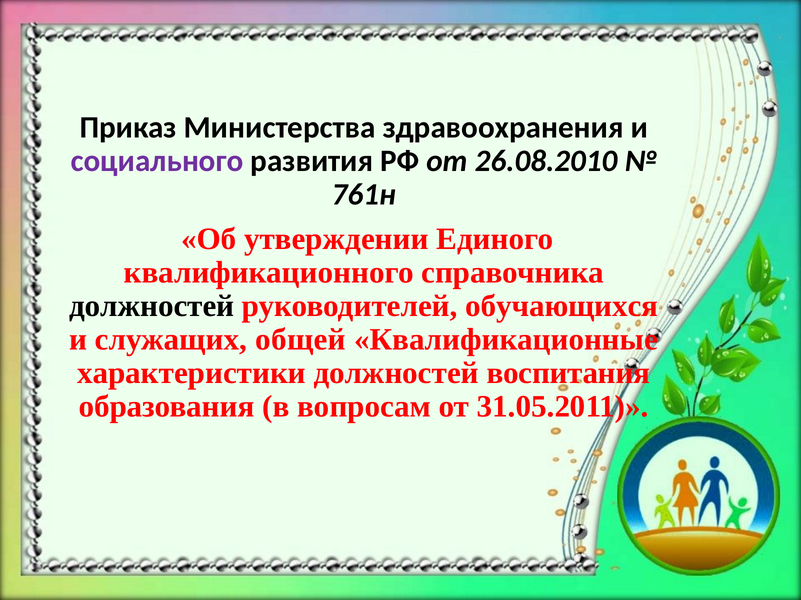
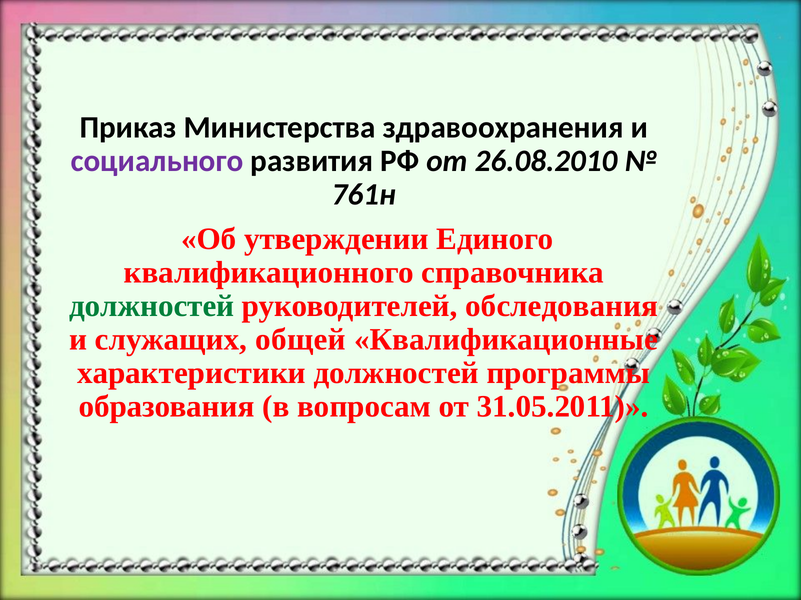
должностей colour: black -> green (152, 306)
обучающихся: обучающихся -> обследования (562, 306)
воспитания: воспитания -> программы (568, 374)
